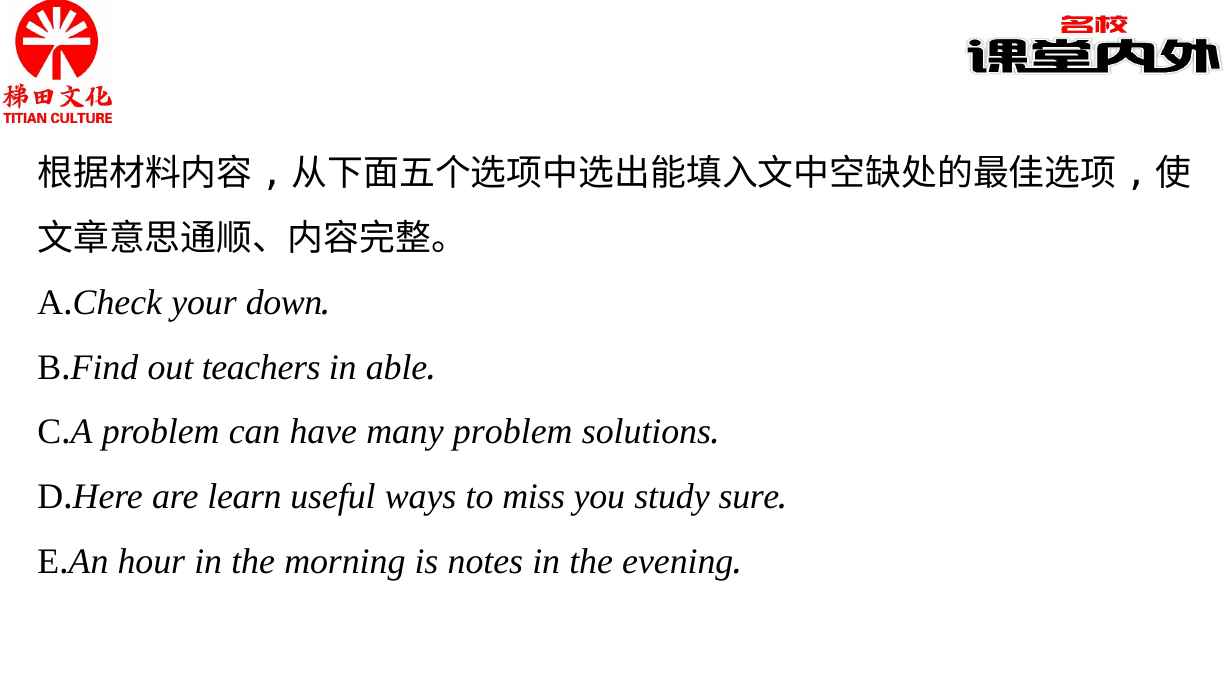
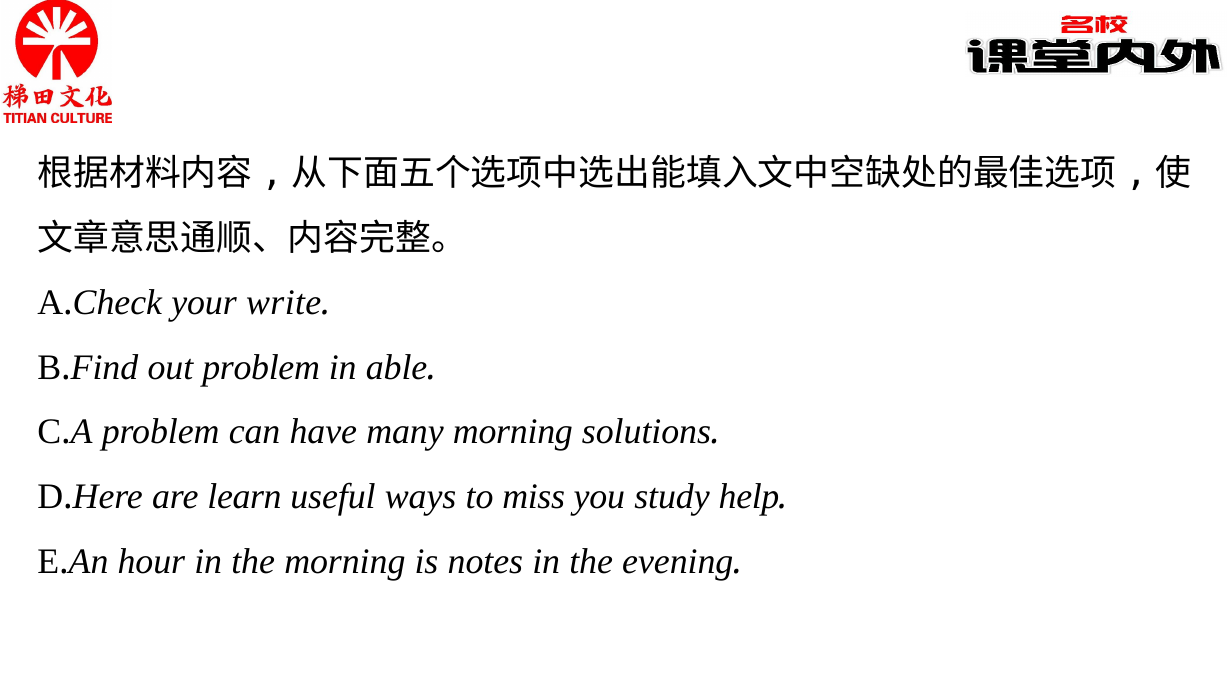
down: down -> write (284, 303)
out teachers: teachers -> problem (261, 367)
many problem: problem -> morning (513, 432)
sure: sure -> help (749, 496)
